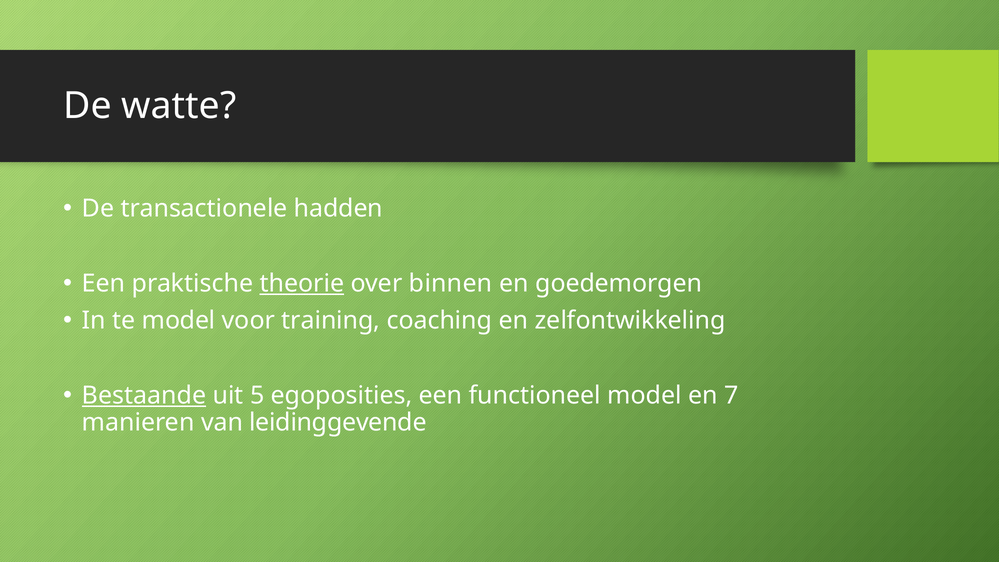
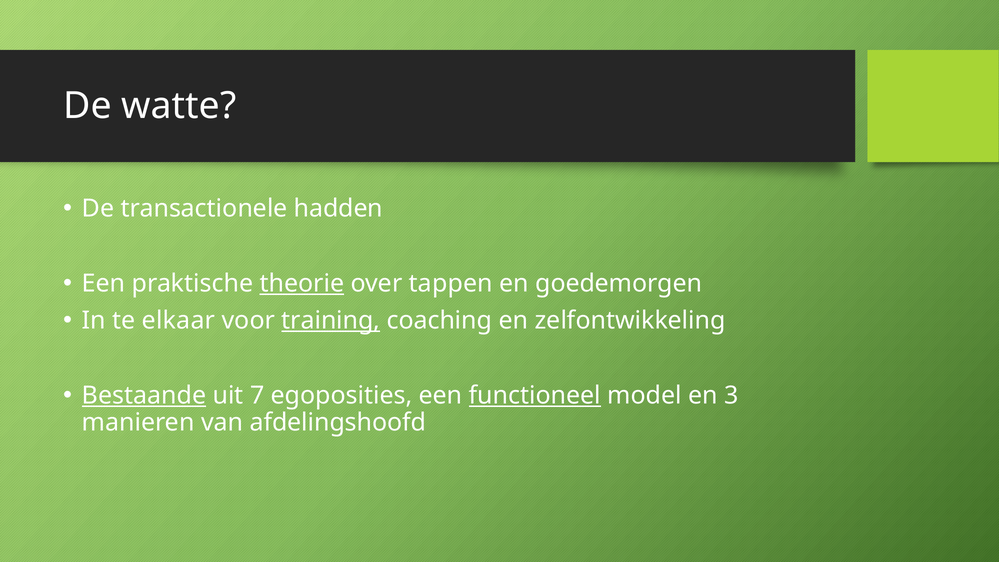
binnen: binnen -> tappen (451, 283)
te model: model -> elkaar (178, 321)
training underline: none -> present (331, 321)
5: 5 -> 7 (257, 395)
functioneel underline: none -> present (535, 395)
7: 7 -> 3 (731, 395)
leidinggevende: leidinggevende -> afdelingshoofd (338, 422)
